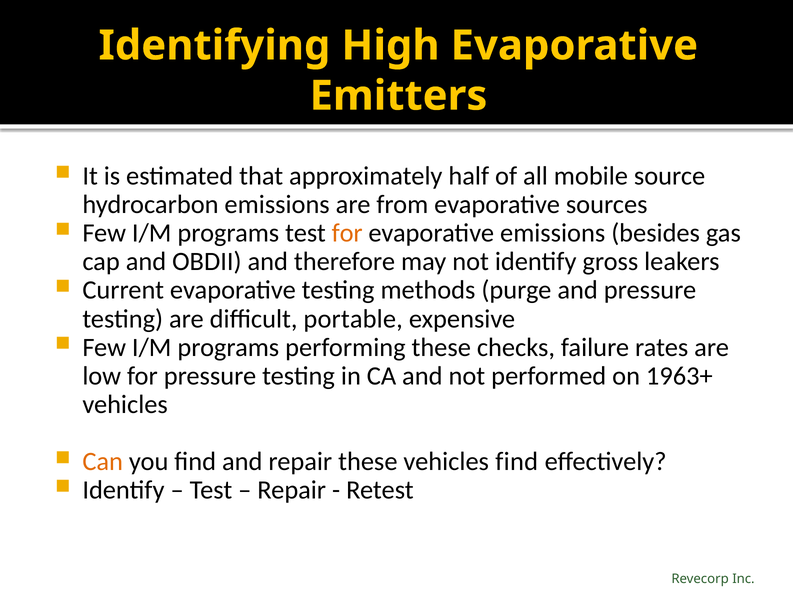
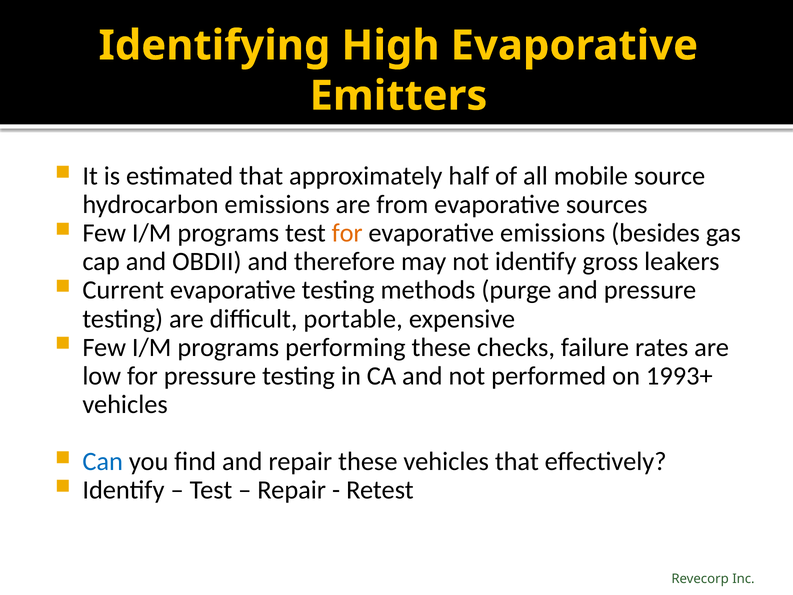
1963+: 1963+ -> 1993+ (679, 376)
Can colour: orange -> blue (103, 461)
vehicles find: find -> that (517, 461)
